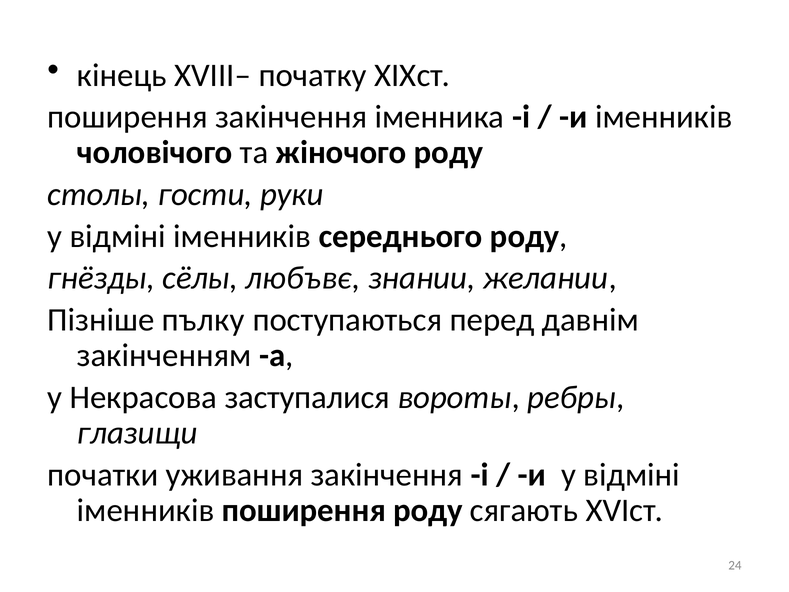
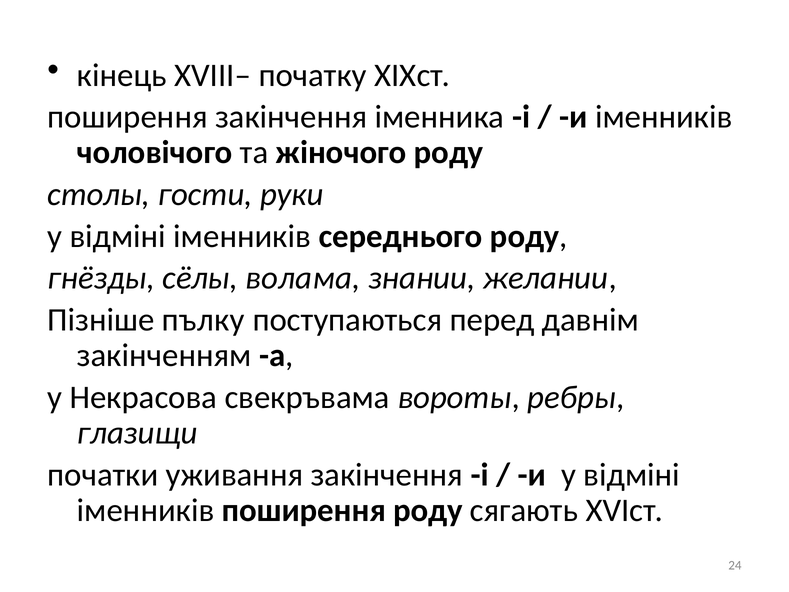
любъвє: любъвє -> волама (303, 278)
заступалися: заступалися -> свекръвама (307, 397)
